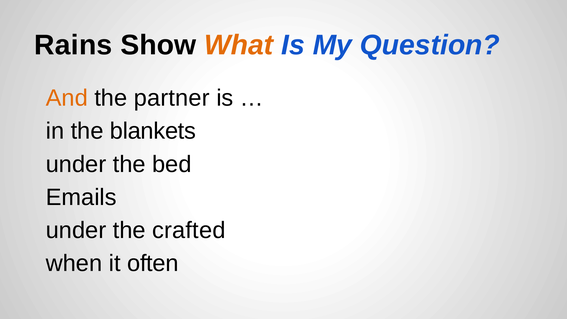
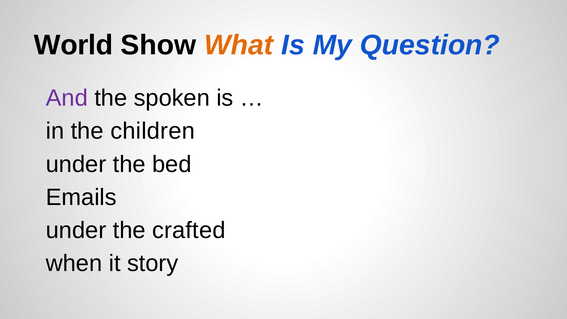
Rains: Rains -> World (73, 45)
And colour: orange -> purple (67, 98)
partner: partner -> spoken (172, 98)
blankets: blankets -> children (153, 131)
often: often -> story (153, 263)
